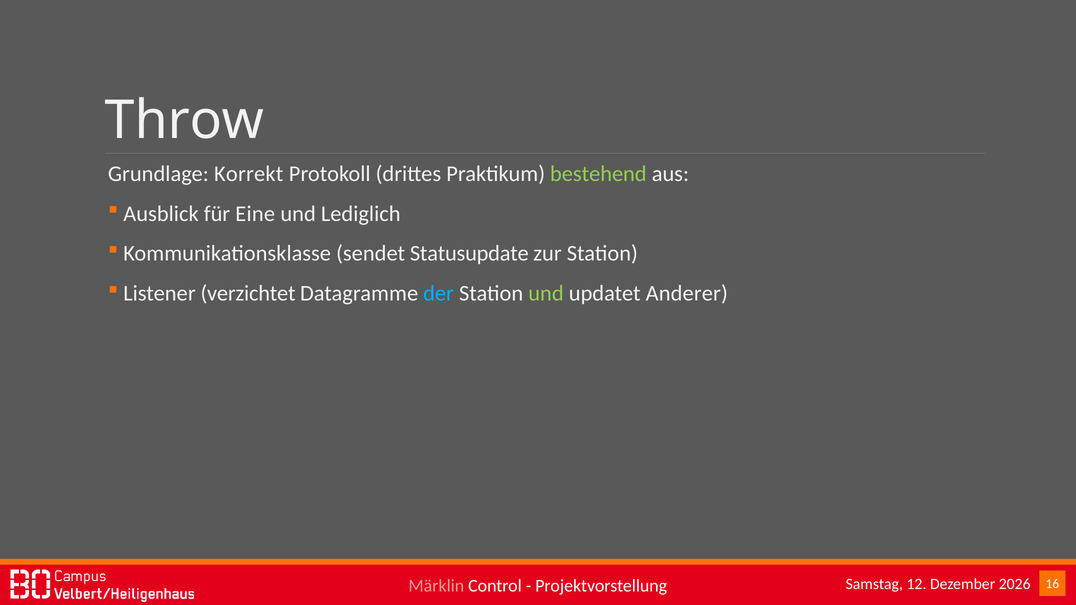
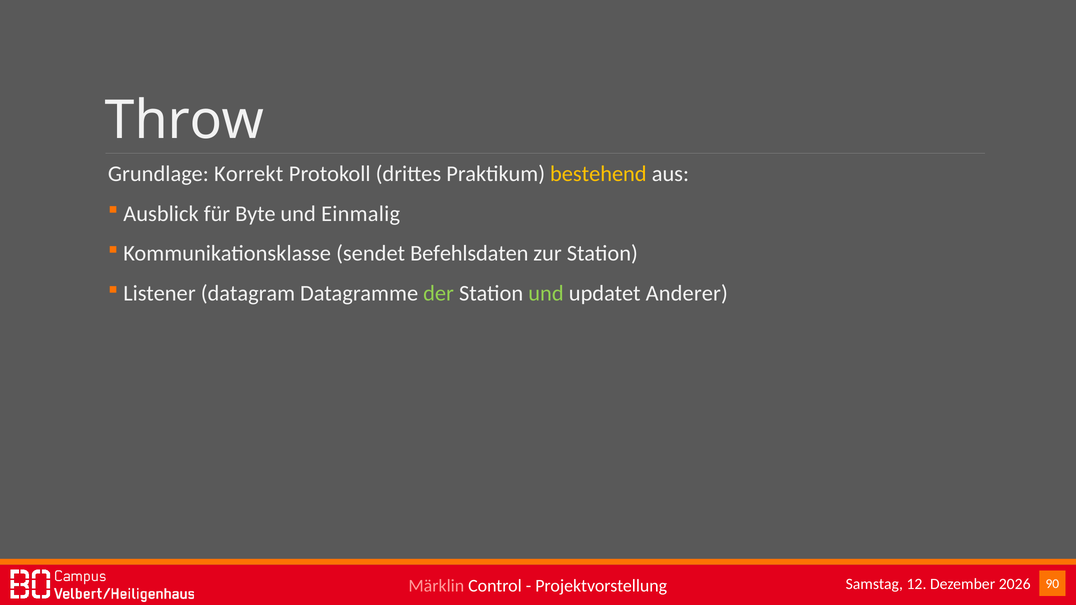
bestehend colour: light green -> yellow (598, 174)
Eine: Eine -> Byte (255, 214)
Lediglich: Lediglich -> Einmalig (361, 214)
Statusupdate: Statusupdate -> Befehlsdaten (469, 254)
verzichtet: verzichtet -> datagram (248, 294)
der colour: light blue -> light green (439, 294)
16: 16 -> 90 (1052, 584)
